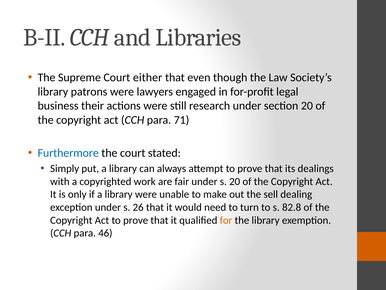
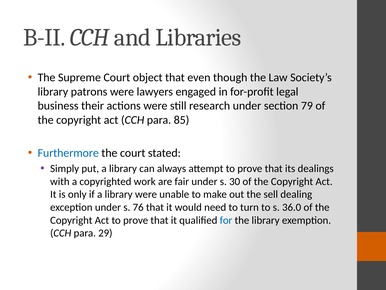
either: either -> object (148, 77)
section 20: 20 -> 79 (307, 106)
71: 71 -> 85 (182, 120)
s 20: 20 -> 30 (235, 181)
26: 26 -> 76 (138, 207)
82.8: 82.8 -> 36.0 (292, 207)
for colour: orange -> blue (226, 220)
46: 46 -> 29 (105, 233)
